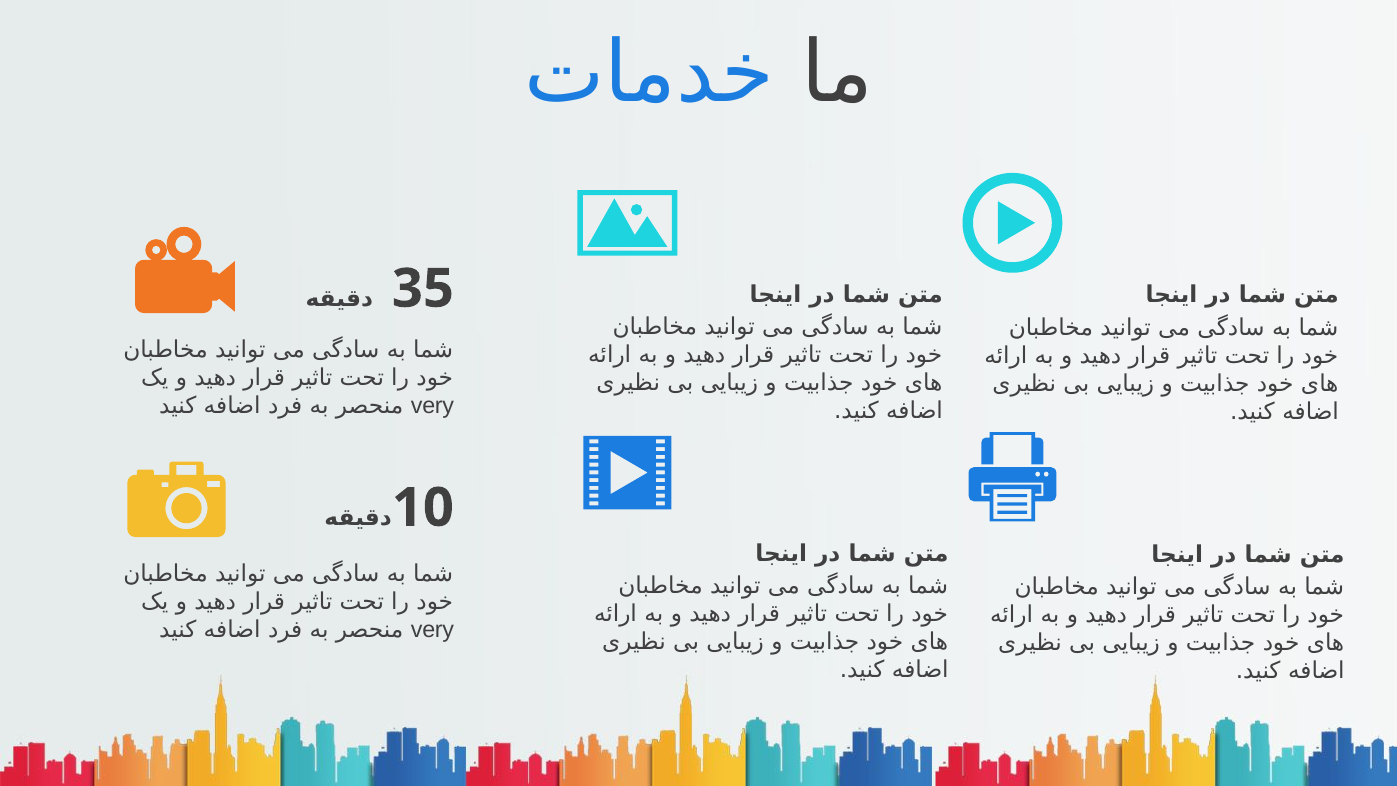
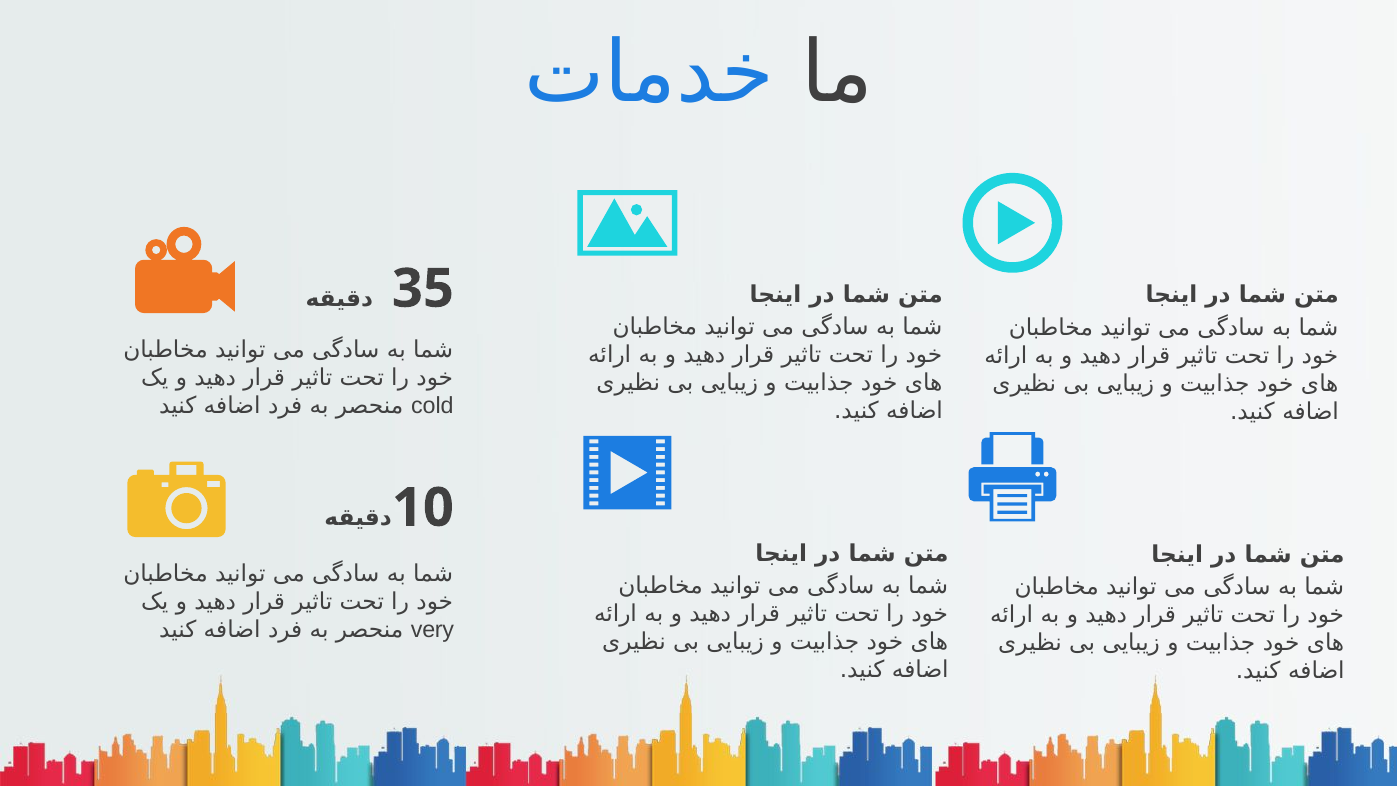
very: very -> cold (432, 406)
